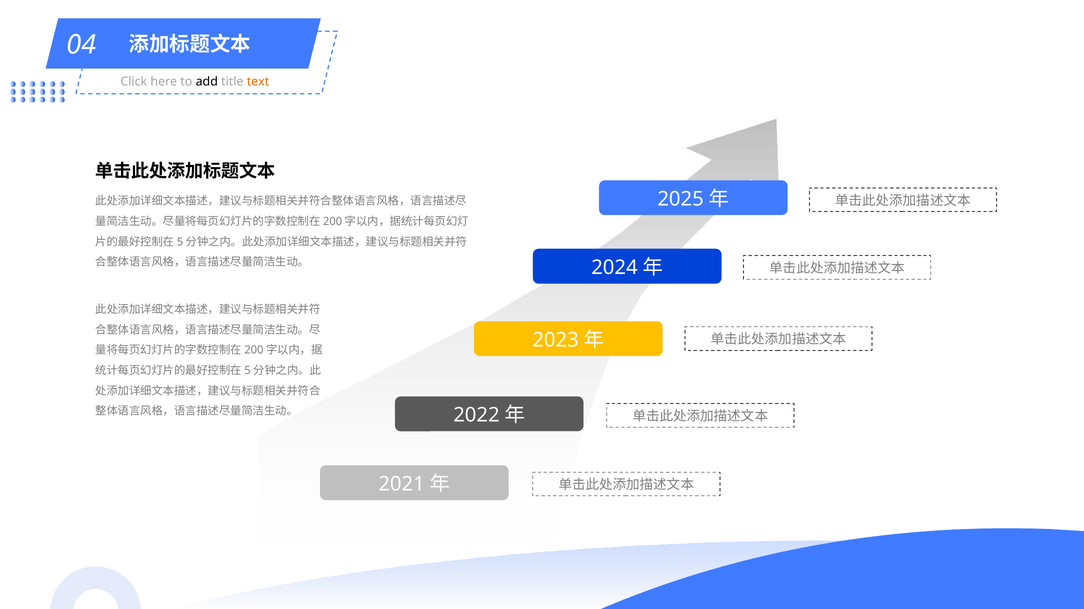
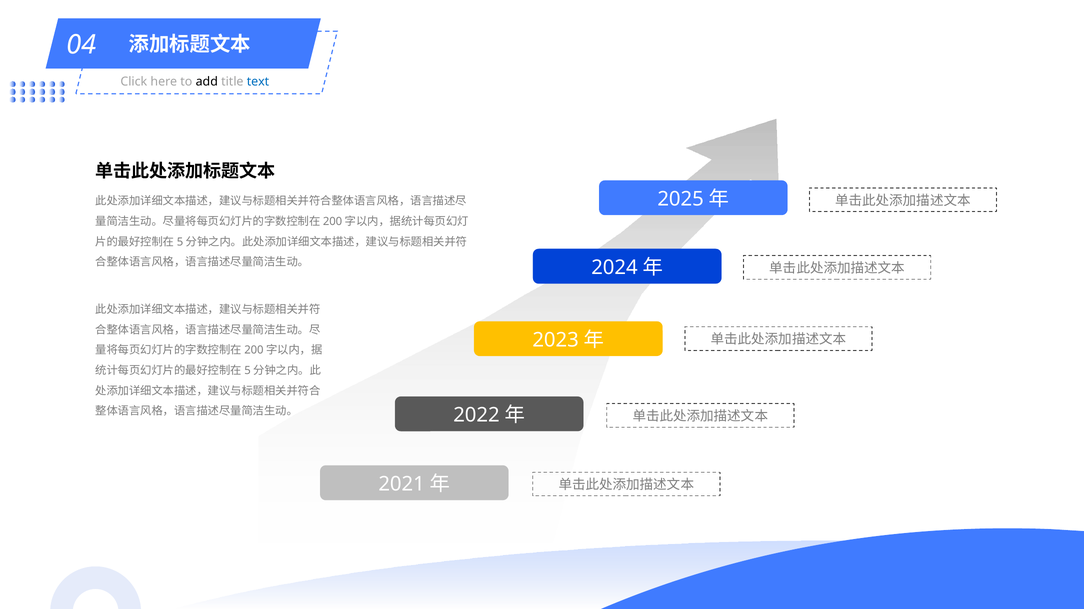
text colour: orange -> blue (258, 82)
